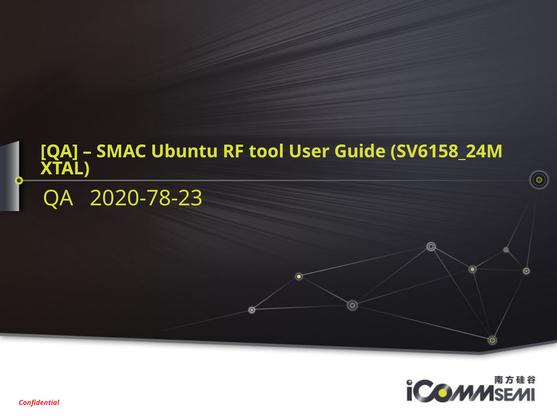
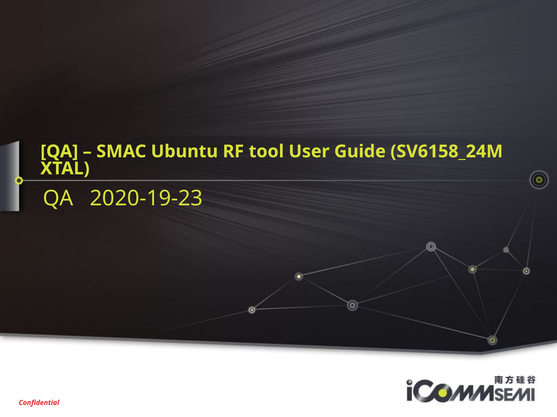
2020-78-23: 2020-78-23 -> 2020-19-23 (146, 199)
